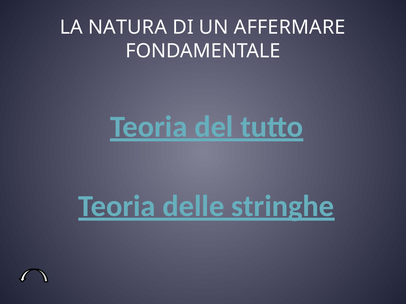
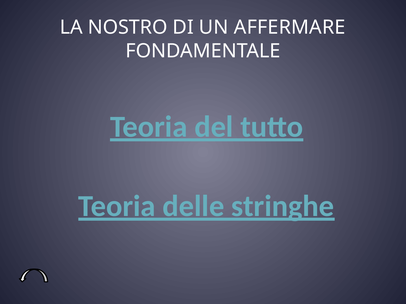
NATURA: NATURA -> NOSTRO (128, 27)
